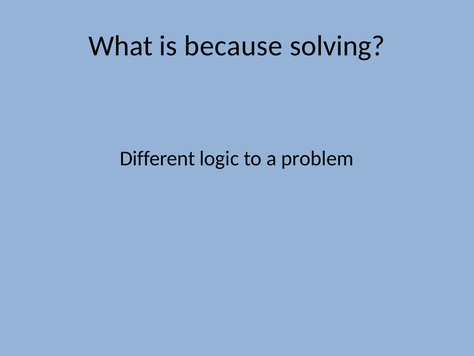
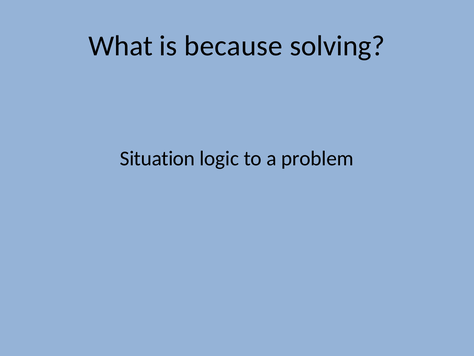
Different: Different -> Situation (157, 158)
